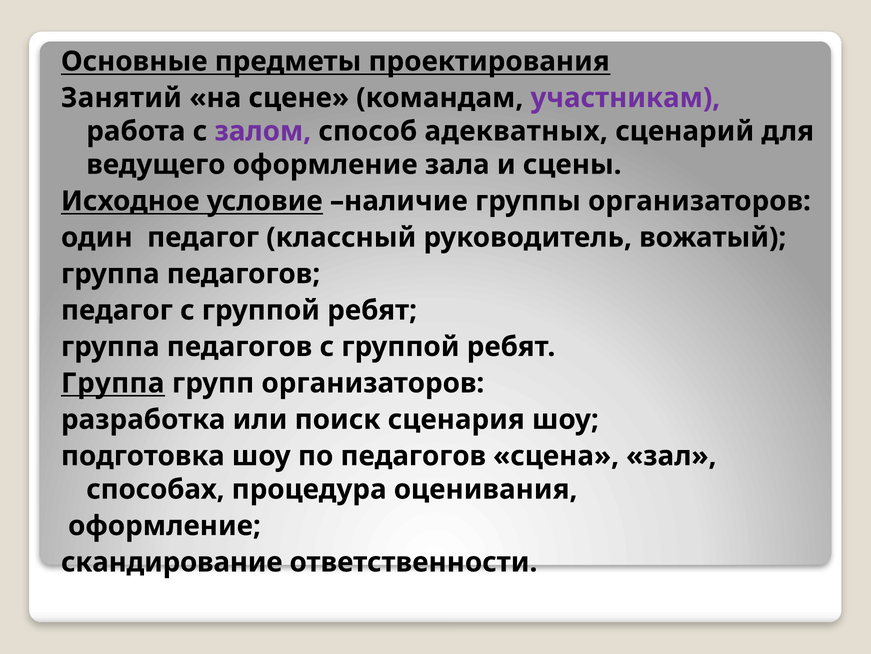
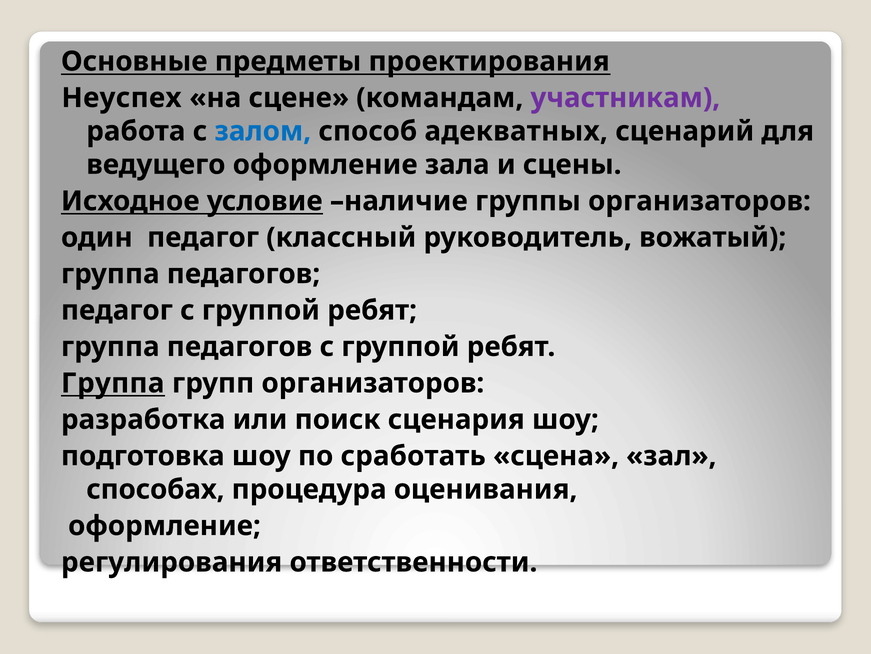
Занятий: Занятий -> Неуспех (121, 98)
залом colour: purple -> blue (263, 131)
по педагогов: педагогов -> сработать (413, 456)
скандирование: скандирование -> регулирования (172, 562)
